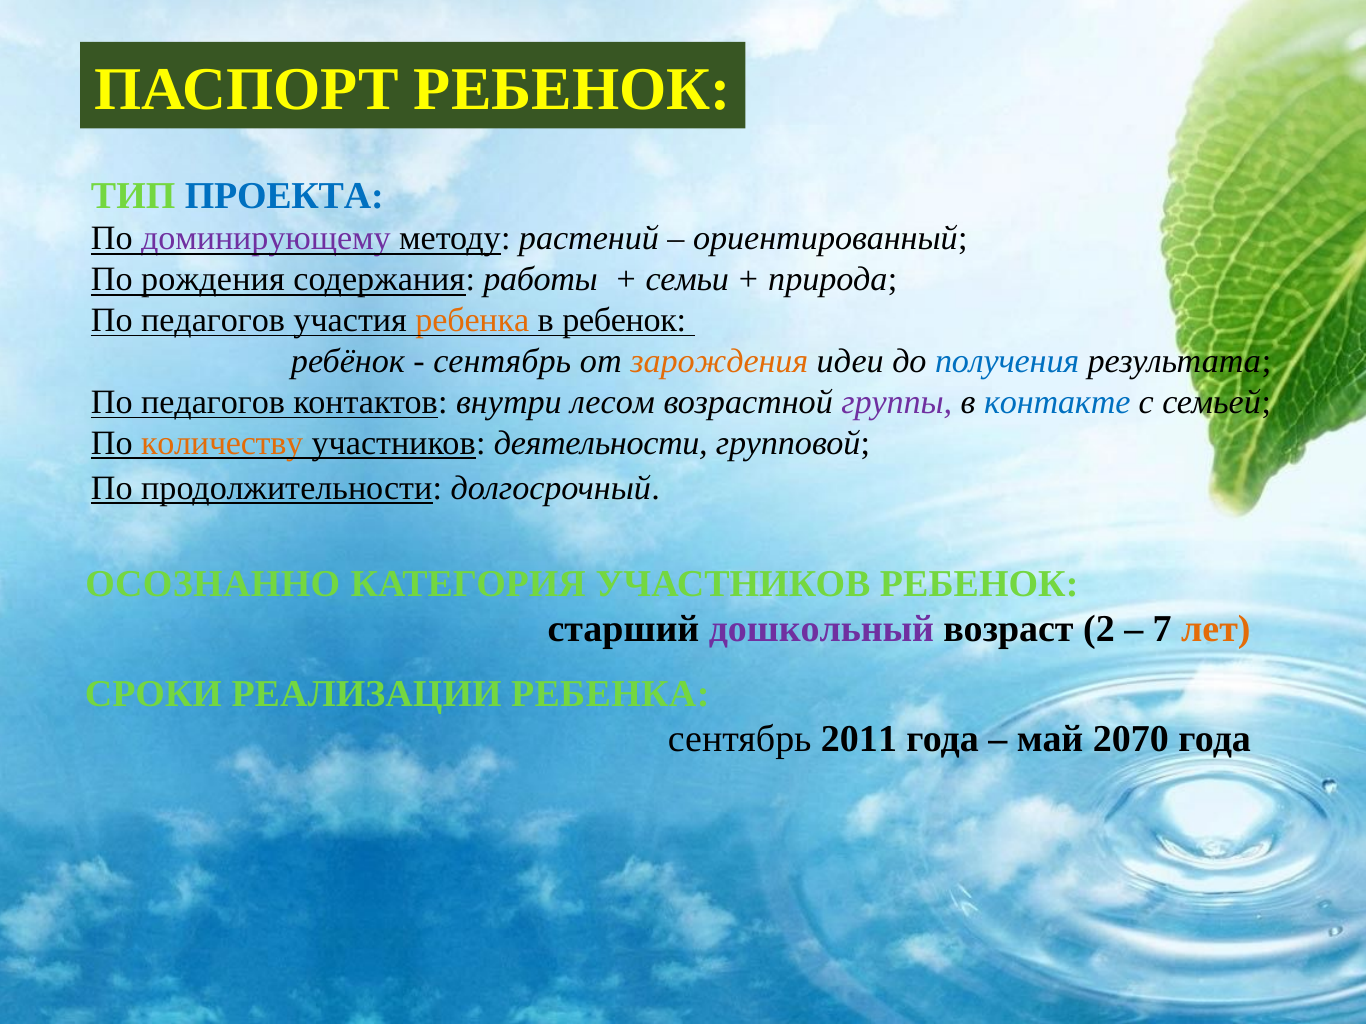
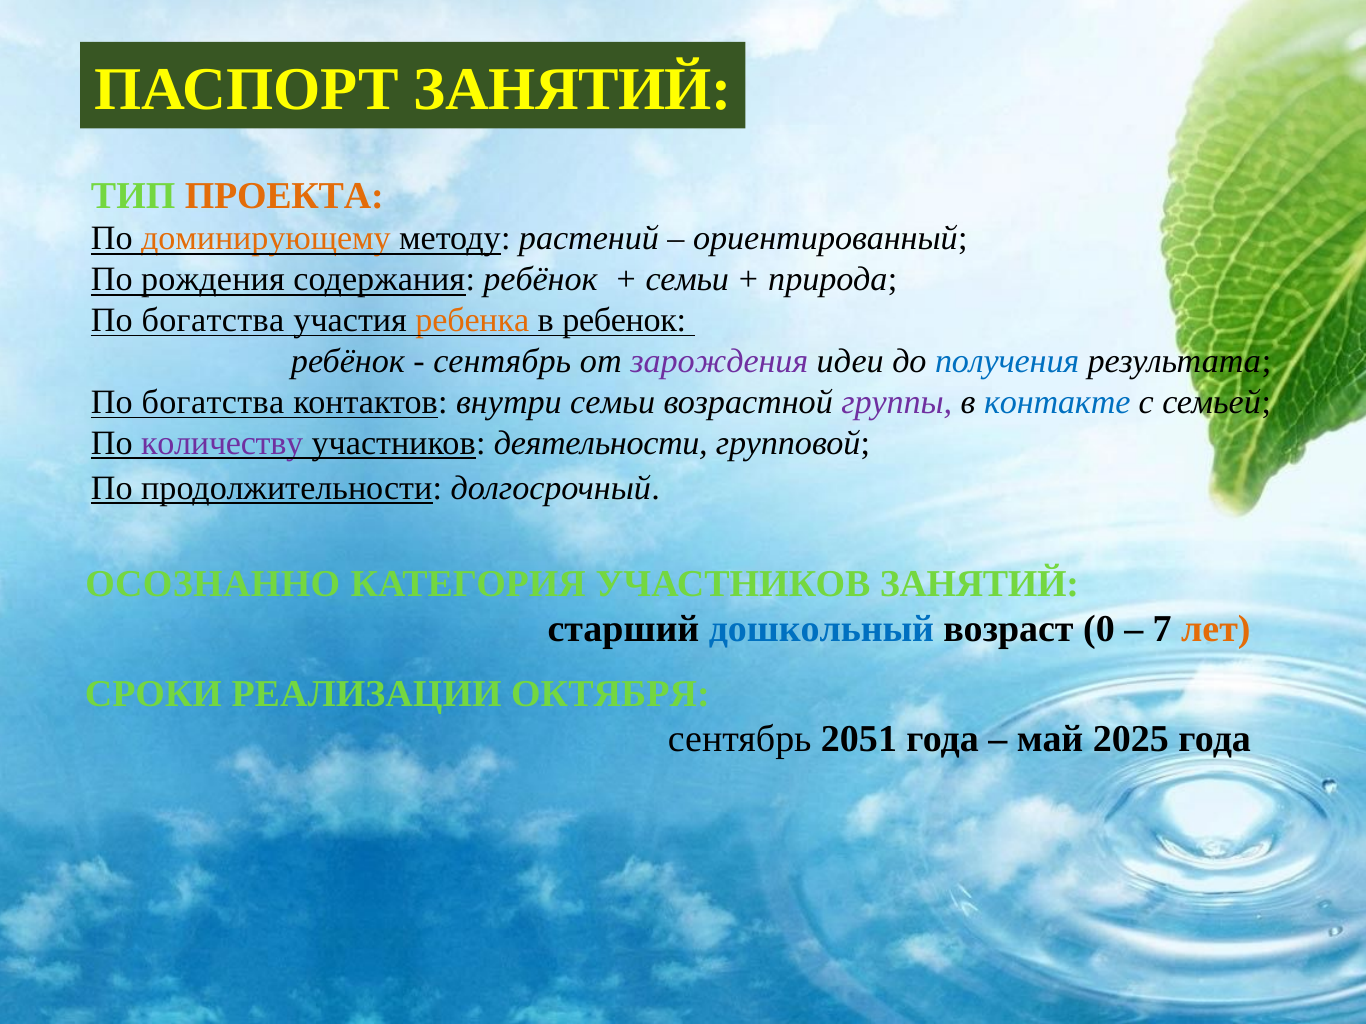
ПАСПОРТ РЕБЕНОК: РЕБЕНОК -> ЗАНЯТИЙ (573, 89)
ПРОЕКТА colour: blue -> orange (284, 196)
доминирующему colour: purple -> orange (266, 239)
содержания работы: работы -> ребёнок (540, 280)
педагогов: педагогов -> богатства (213, 321)
зарождения colour: orange -> purple (719, 362)
педагогов: педагогов -> богатства (213, 403)
внутри лесом: лесом -> семьи (613, 403)
количеству colour: orange -> purple (222, 444)
УЧАСТНИКОВ РЕБЕНОК: РЕБЕНОК -> ЗАНЯТИЙ (979, 584)
дошкольный colour: purple -> blue (821, 629)
2: 2 -> 0 (1099, 629)
РЕАЛИЗАЦИИ РЕБЕНКА: РЕБЕНКА -> ОКТЯБРЯ (610, 694)
2011: 2011 -> 2051 (859, 739)
2070: 2070 -> 2025 (1131, 739)
